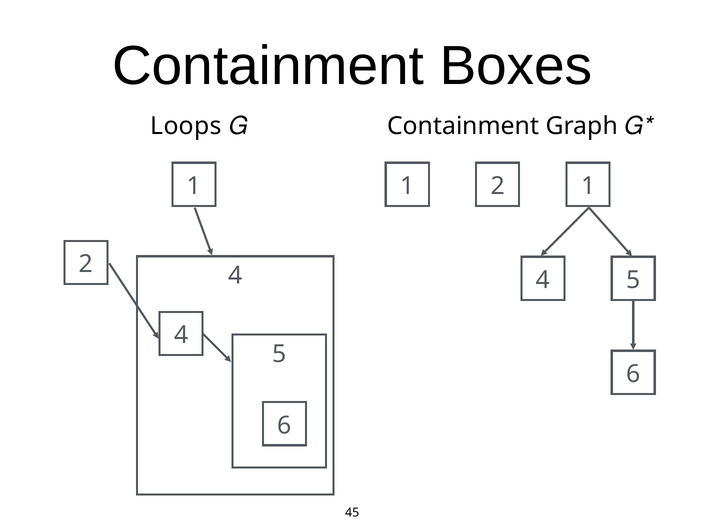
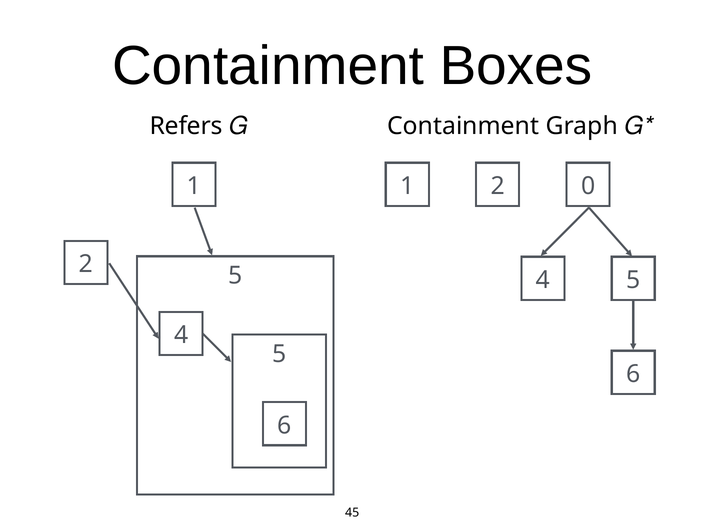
Loops: Loops -> Refers (186, 126)
2 1: 1 -> 0 (588, 186)
2 4: 4 -> 5 (235, 275)
